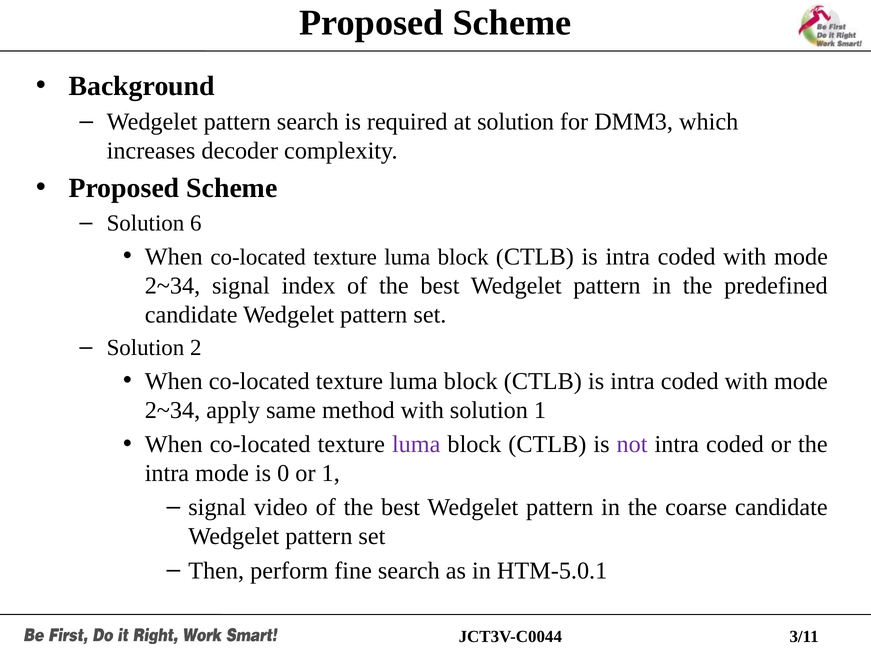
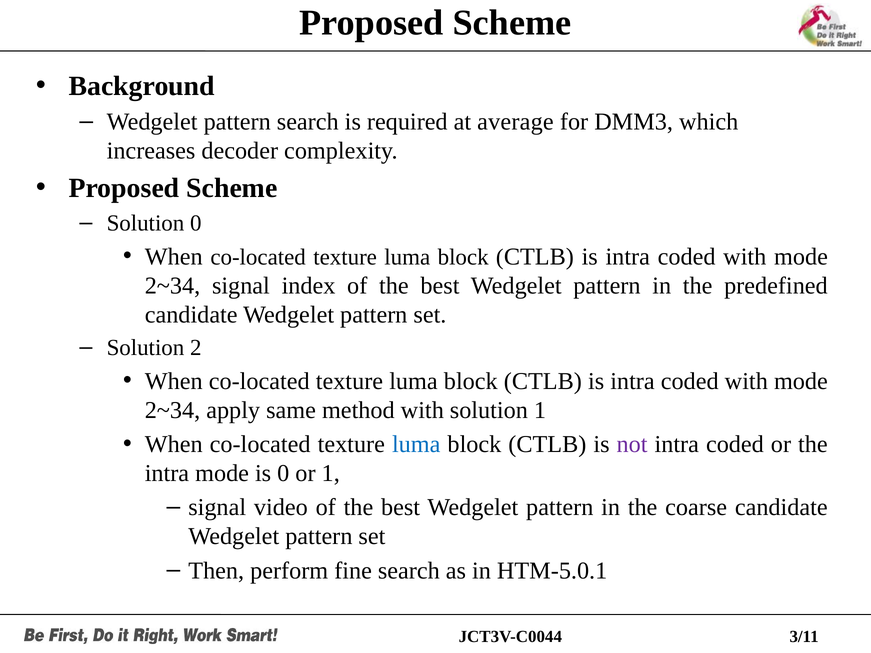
at solution: solution -> average (515, 122)
Solution 6: 6 -> 0 (196, 223)
luma colour: purple -> blue (416, 444)
